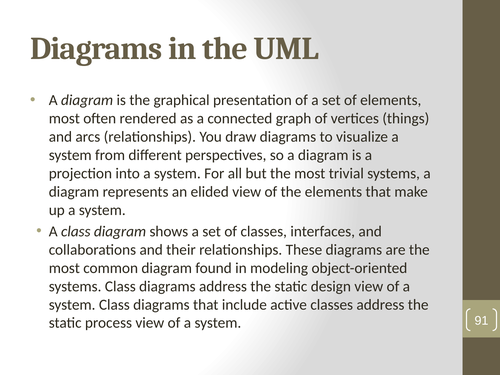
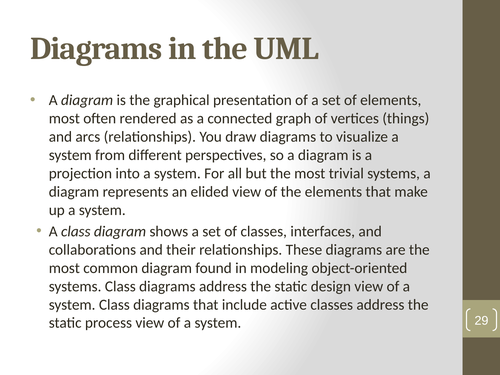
91: 91 -> 29 (481, 321)
